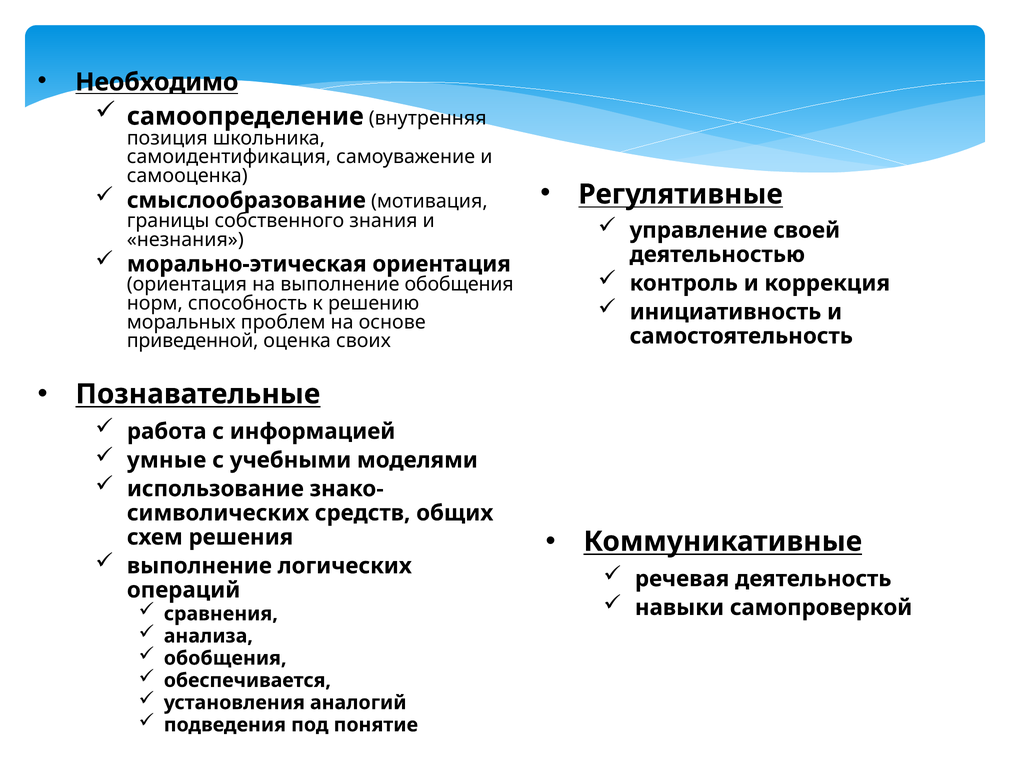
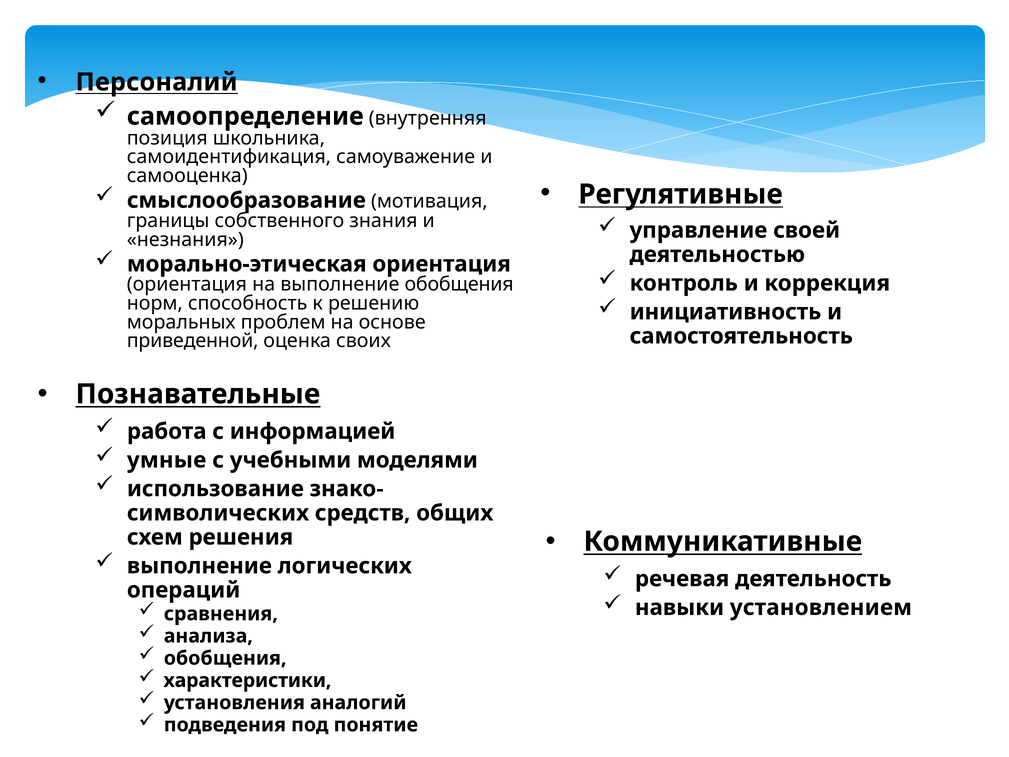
Необходимо: Необходимо -> Персоналий (157, 82)
самопроверкой: самопроверкой -> установлением (821, 607)
обеспечивается: обеспечивается -> характеристики (247, 680)
